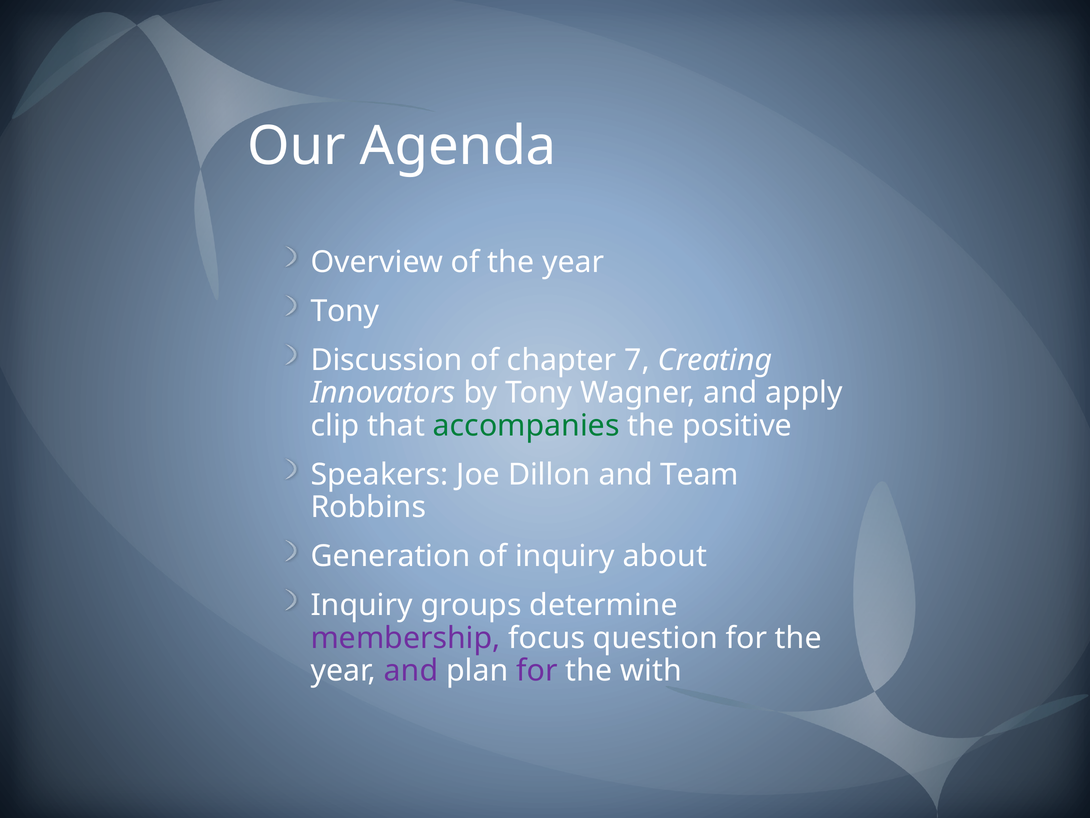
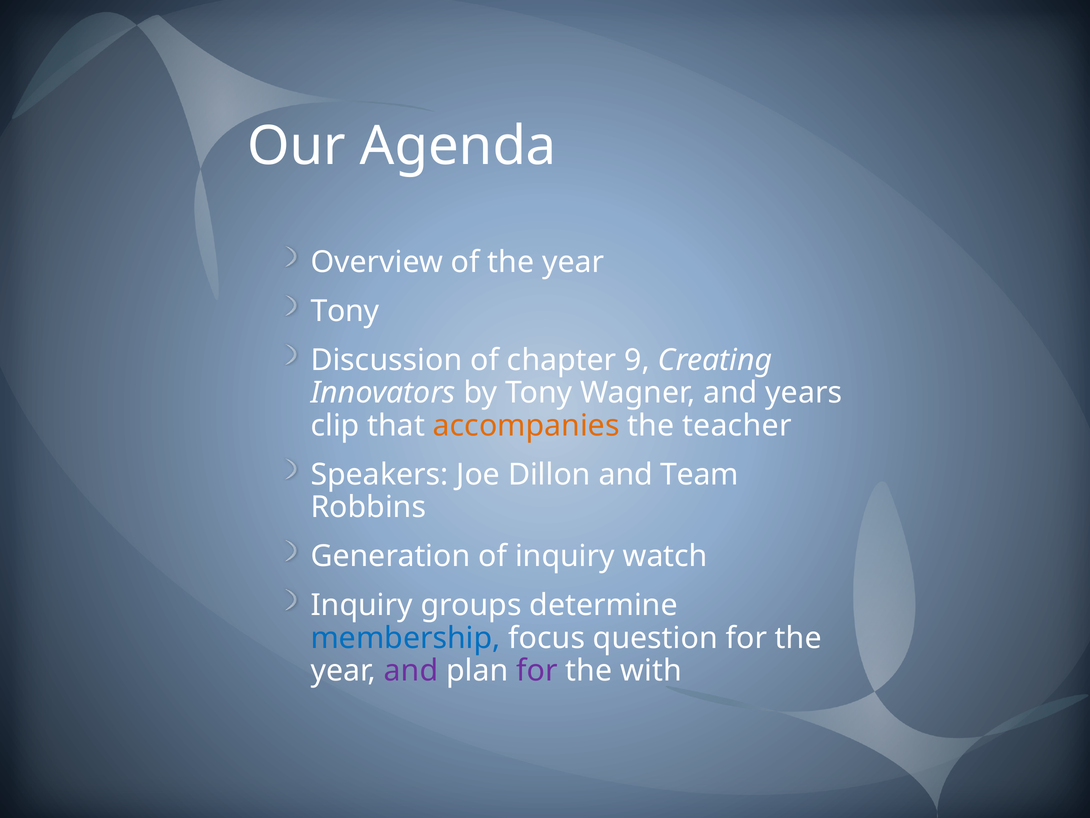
7: 7 -> 9 (637, 360)
apply: apply -> years (804, 393)
accompanies colour: green -> orange (526, 425)
positive: positive -> teacher (737, 425)
about: about -> watch (665, 556)
membership colour: purple -> blue (406, 638)
